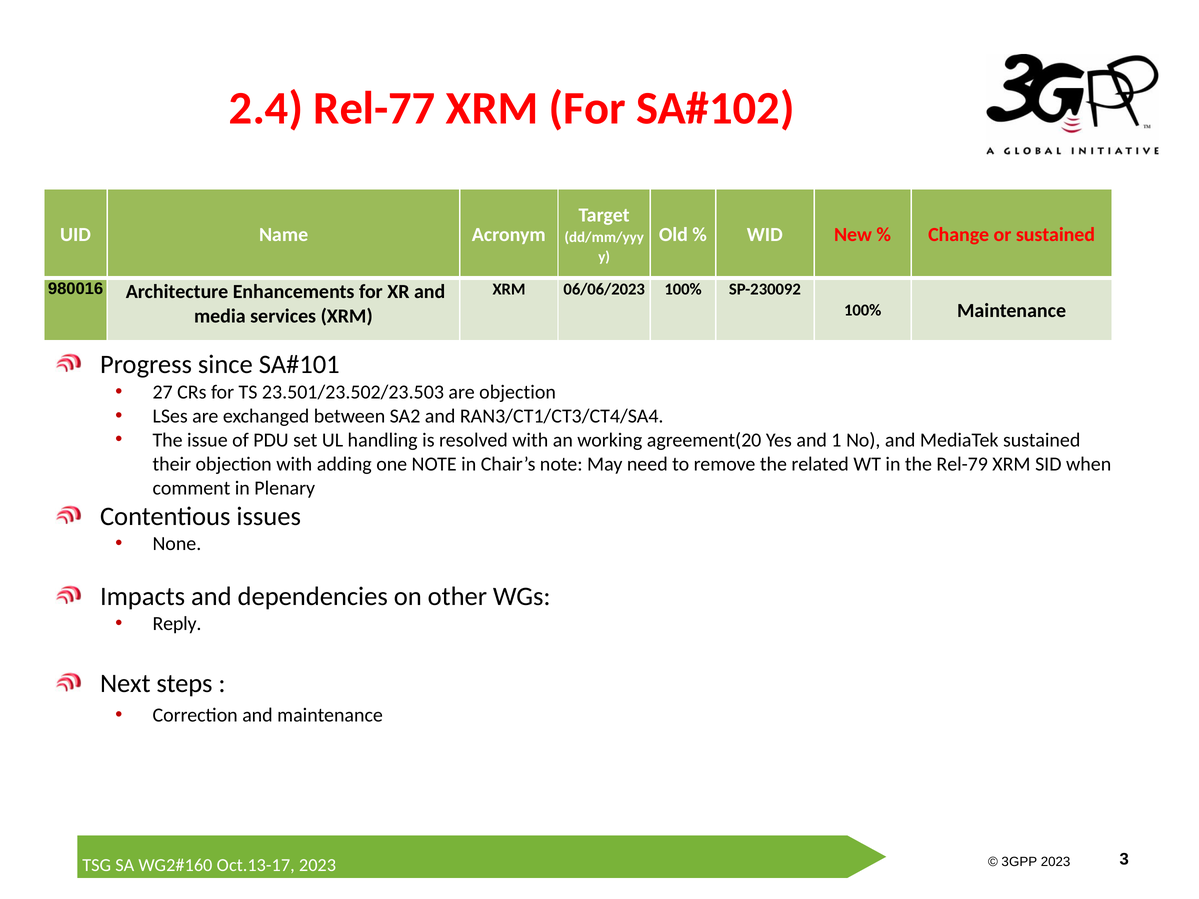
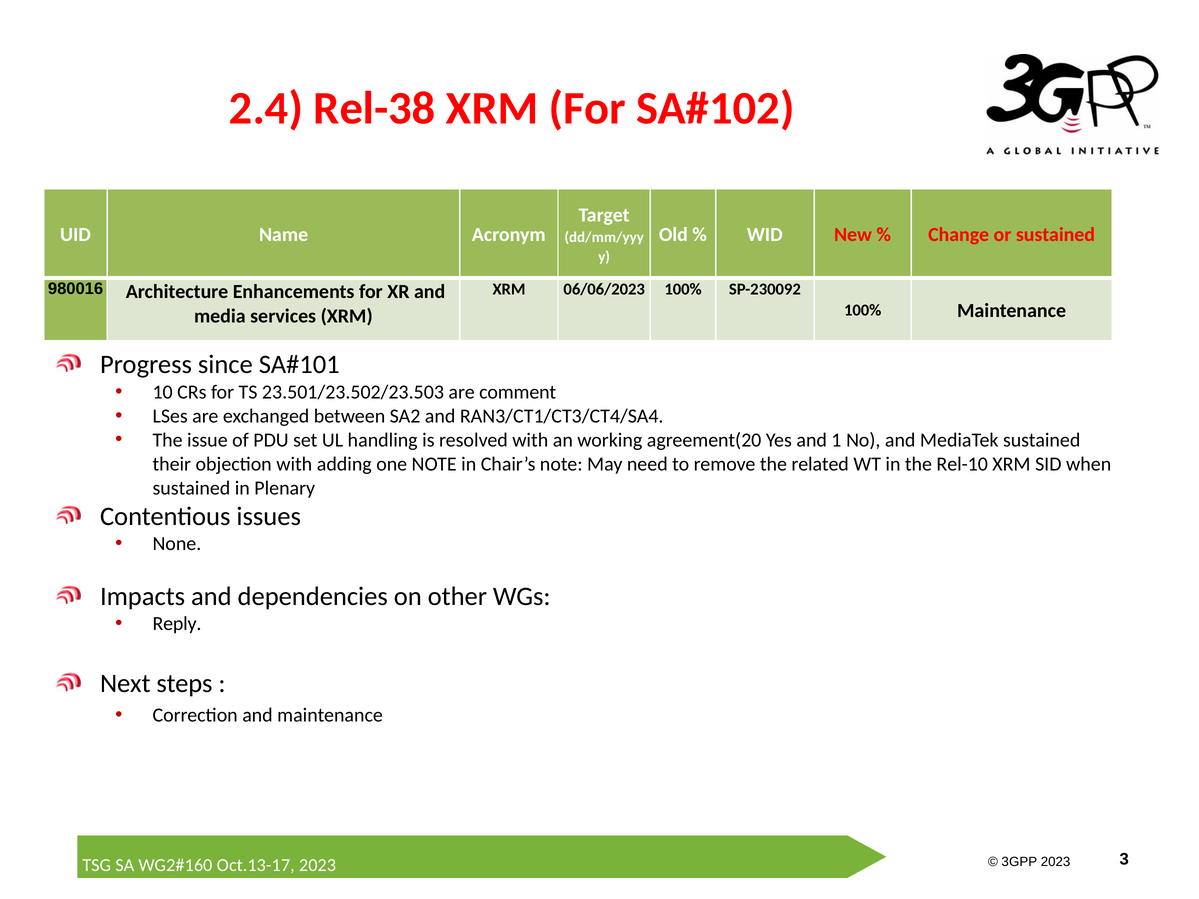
Rel-77: Rel-77 -> Rel-38 (375, 108)
27: 27 -> 10 (163, 392)
are objection: objection -> comment (518, 392)
Rel-79: Rel-79 -> Rel-10 (962, 464)
comment: comment -> sustained (191, 488)
